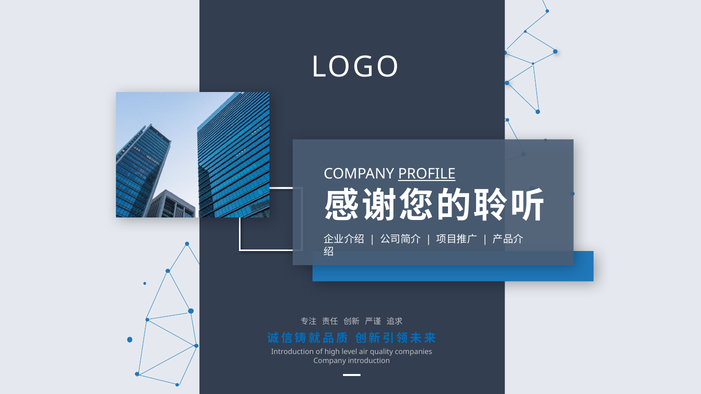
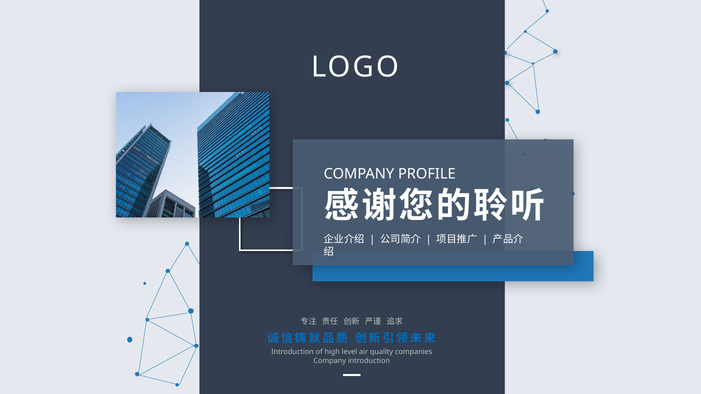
PROFILE underline: present -> none (427, 174)
